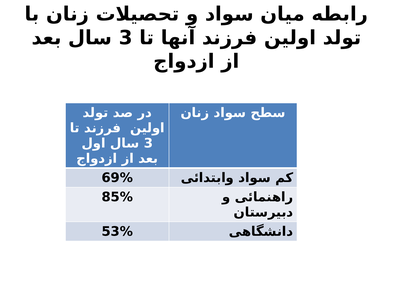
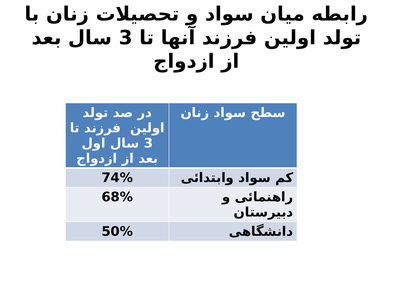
69%: 69% -> 74% (117, 178)
85%: 85% -> 68% (117, 197)
53%: 53% -> 50% (117, 231)
